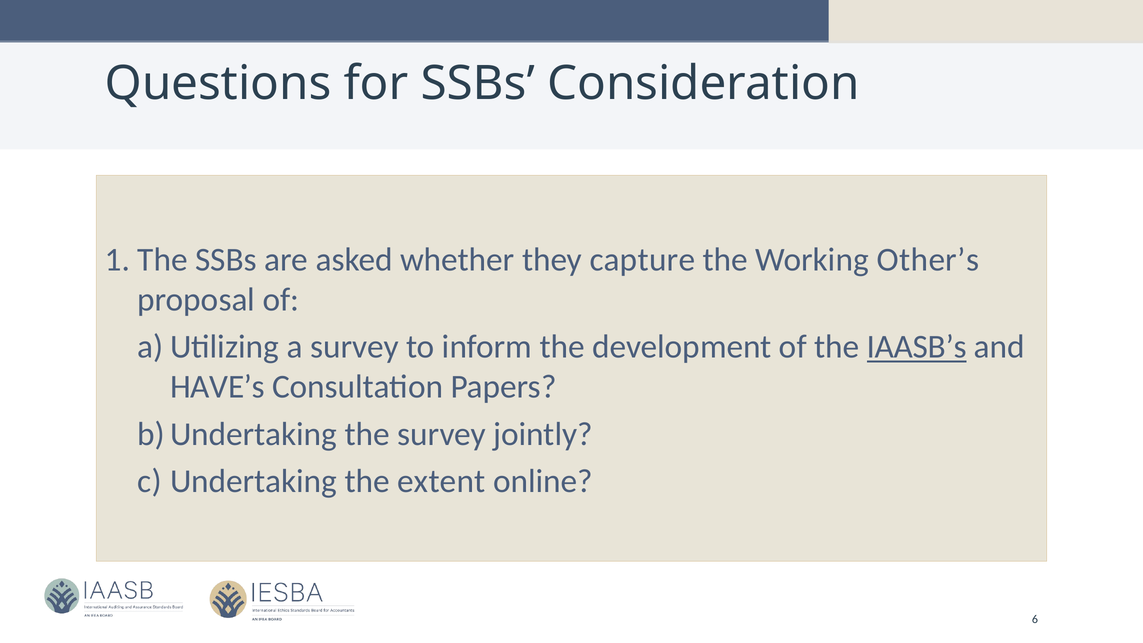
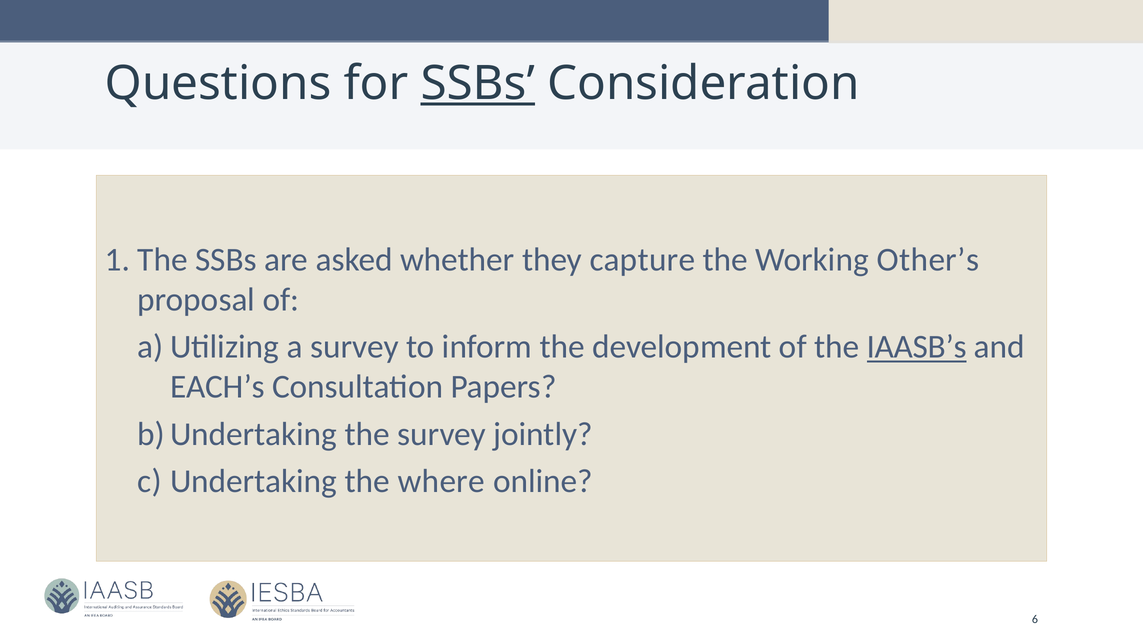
SSBs underline: none -> present (478, 83)
HAVE’s: HAVE’s -> EACH’s (217, 387)
extent: extent -> where (441, 481)
